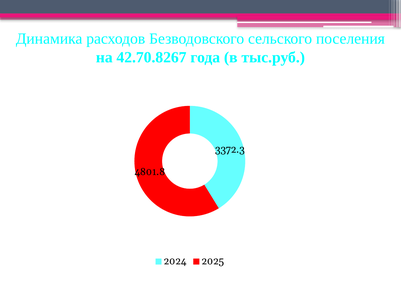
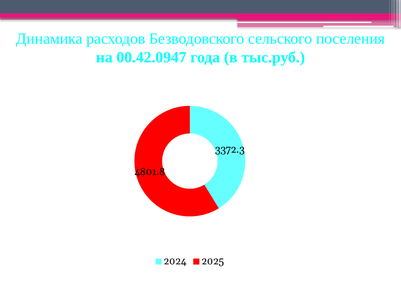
42.70.8267: 42.70.8267 -> 00.42.0947 (152, 57)
